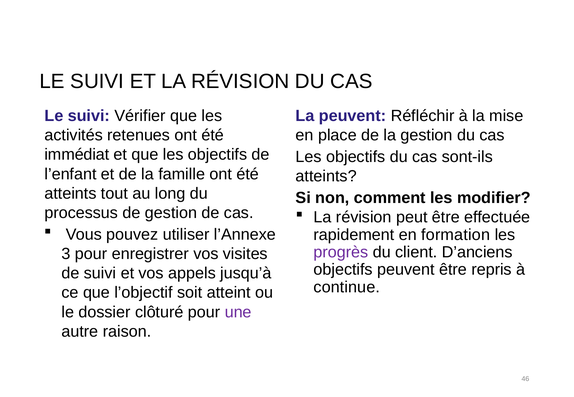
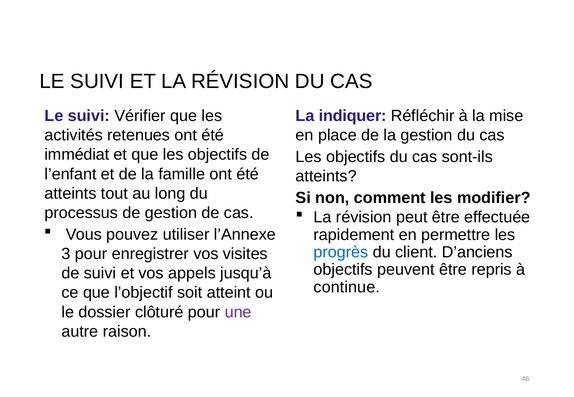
La peuvent: peuvent -> indiquer (353, 116)
formation: formation -> permettre (456, 235)
progrès colour: purple -> blue (341, 252)
